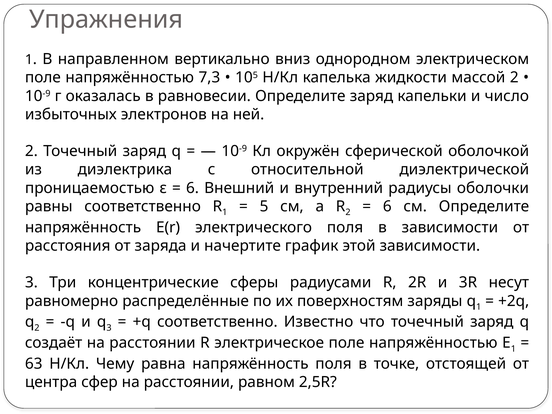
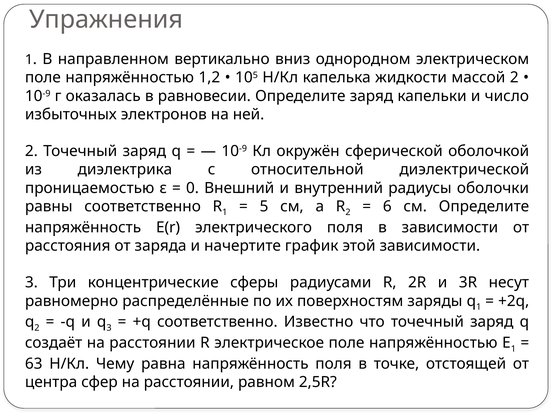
7,3: 7,3 -> 1,2 (209, 78)
6: 6 -> 0 (192, 188)
